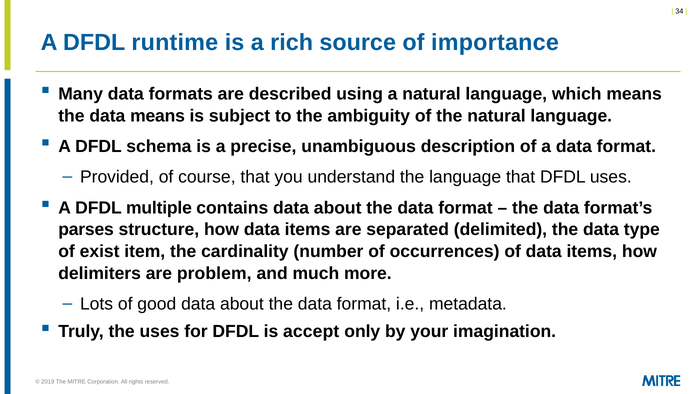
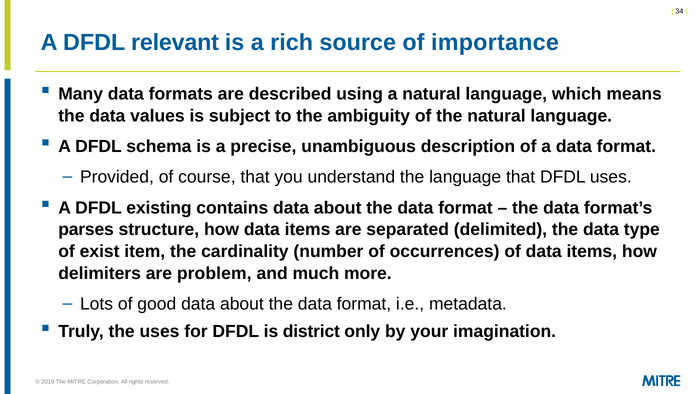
runtime: runtime -> relevant (175, 42)
data means: means -> values (157, 116)
multiple: multiple -> existing (159, 208)
accept: accept -> district (311, 331)
